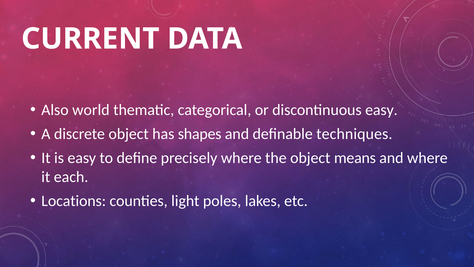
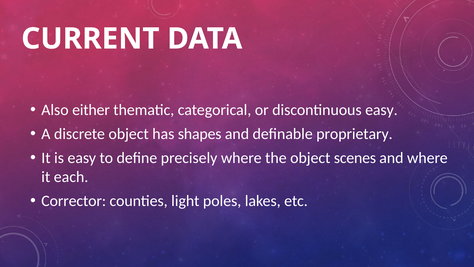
world: world -> either (91, 110)
techniques: techniques -> proprietary (354, 134)
means: means -> scenes (355, 158)
Locations: Locations -> Corrector (74, 201)
